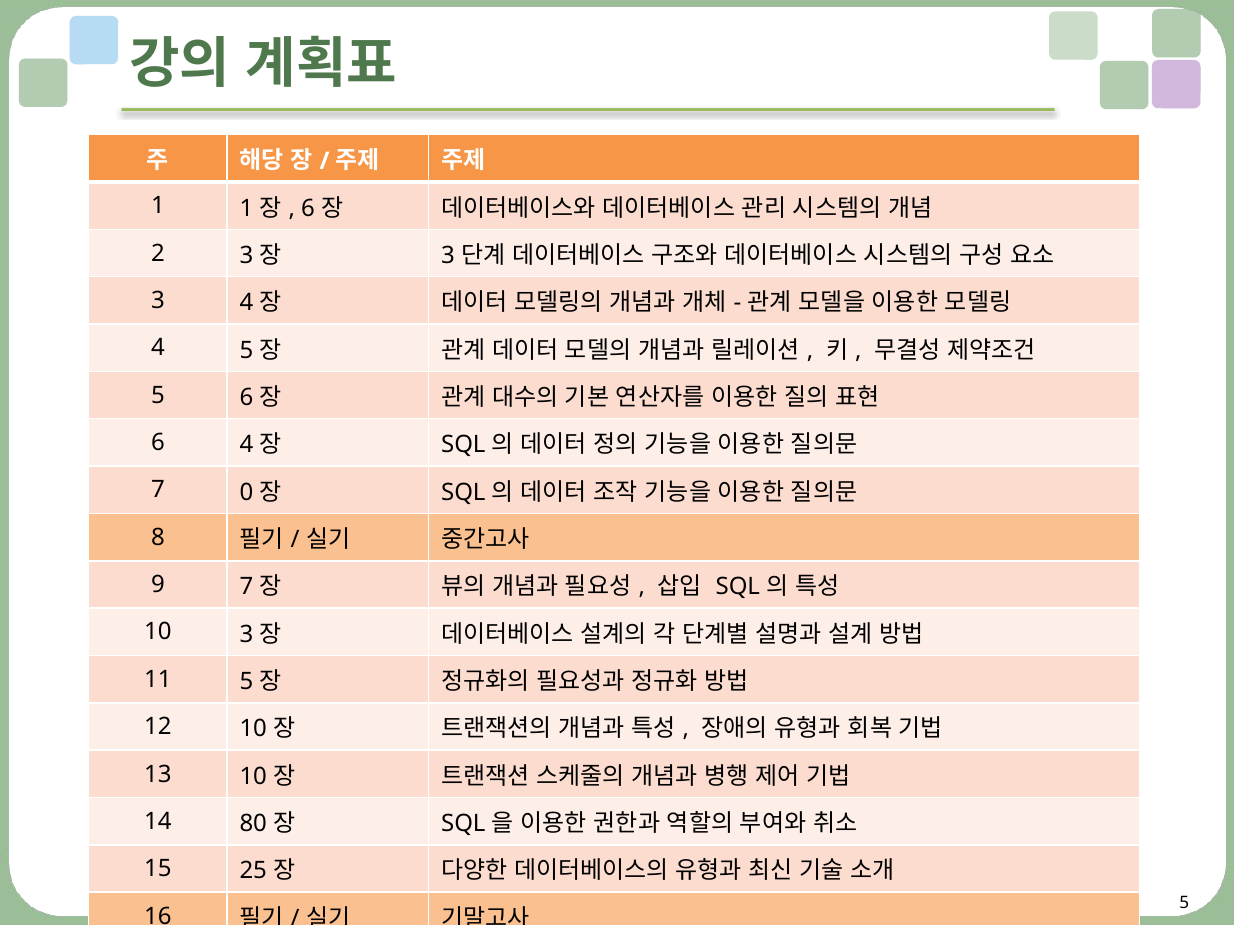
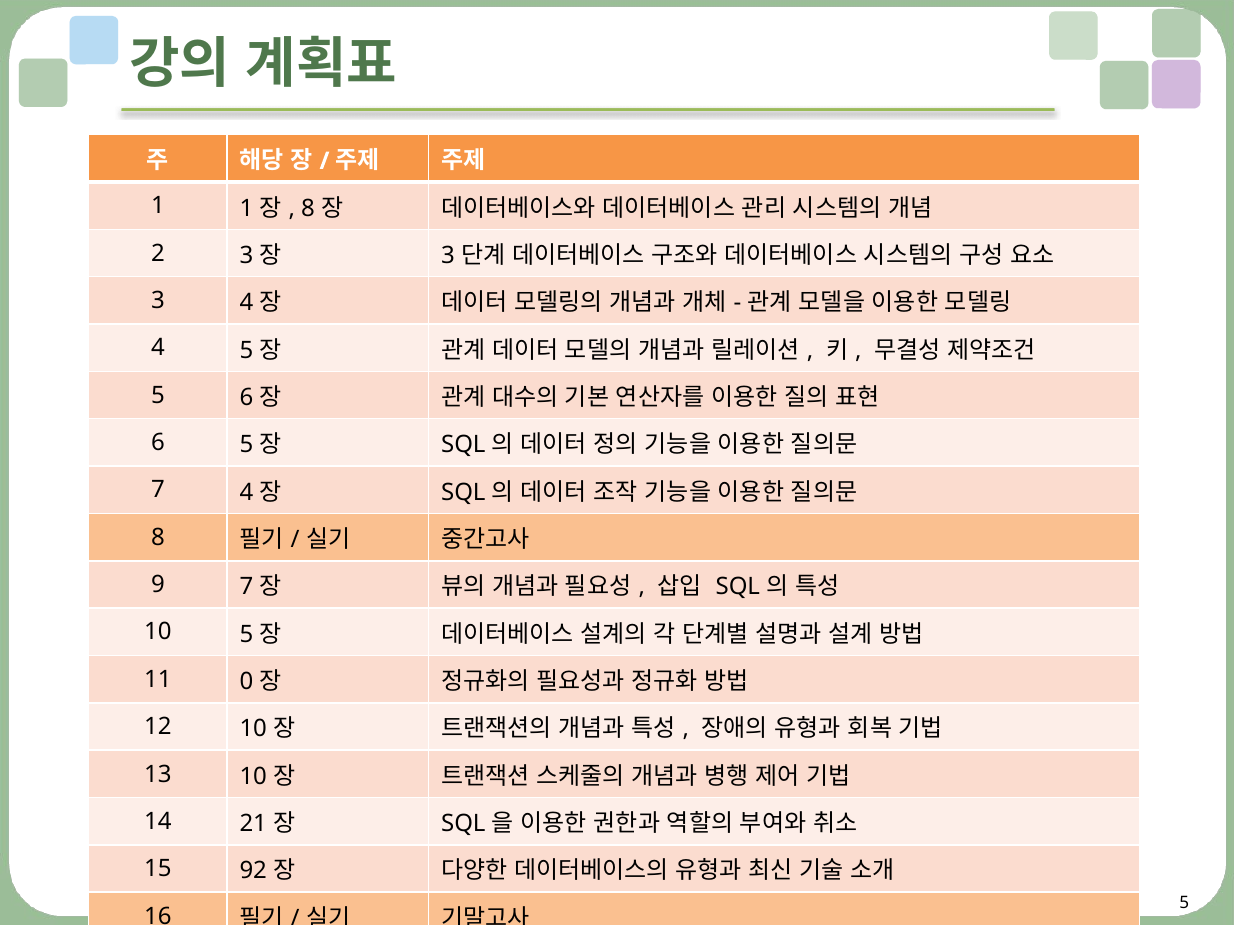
6: 6 -> 8 (308, 208)
6 4: 4 -> 5 (246, 445)
7 0: 0 -> 4 (246, 493)
10 3: 3 -> 5 (246, 635)
11 5: 5 -> 0 (246, 682)
80: 80 -> 21 (253, 824)
25: 25 -> 92 (253, 872)
